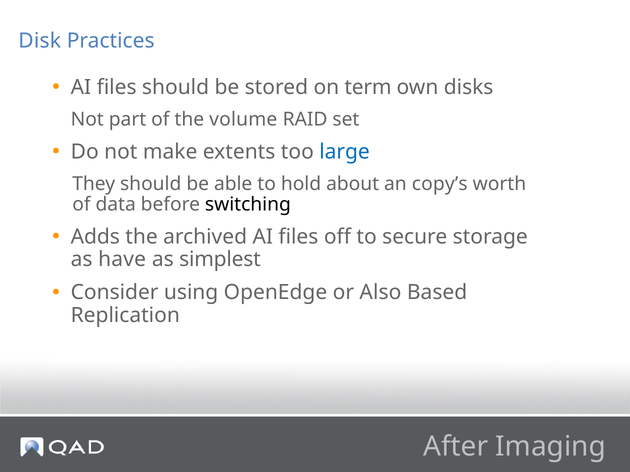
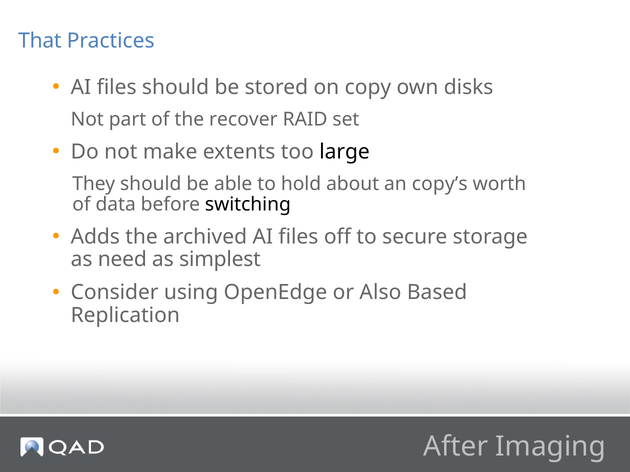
Disk: Disk -> That (40, 41)
term: term -> copy (368, 87)
volume: volume -> recover (243, 120)
large colour: blue -> black (345, 152)
have: have -> need (122, 260)
